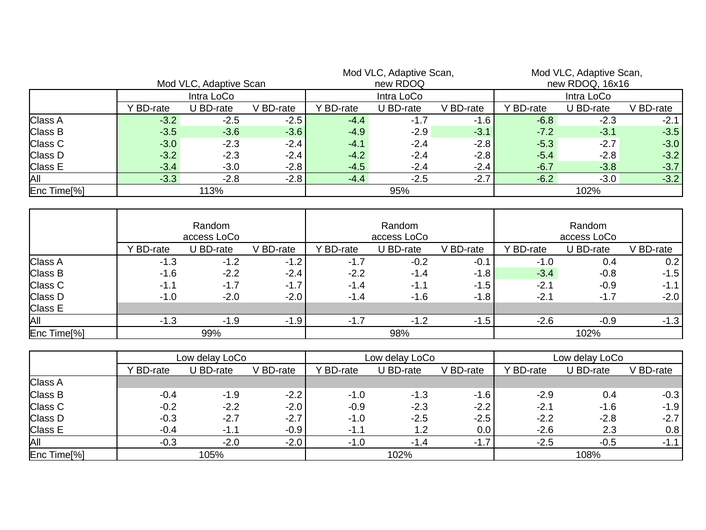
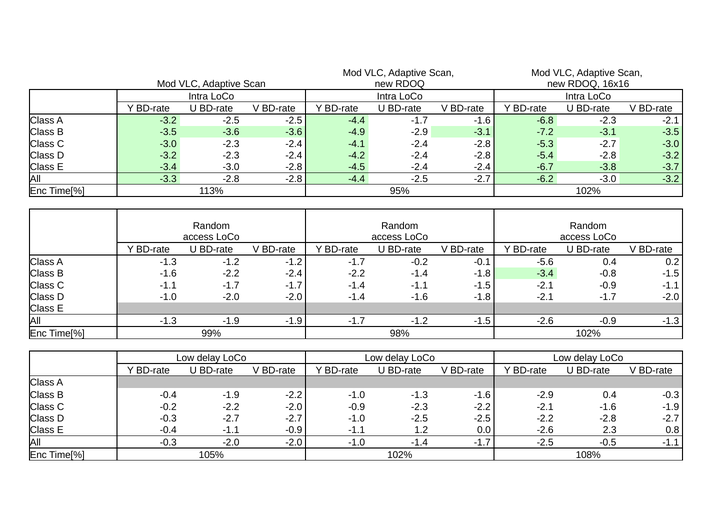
-0.1 -1.0: -1.0 -> -5.6 (545, 262)
